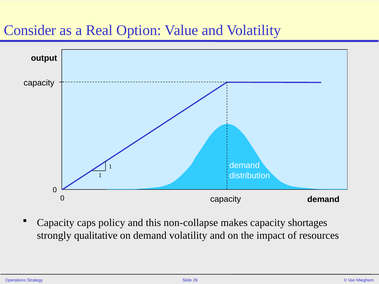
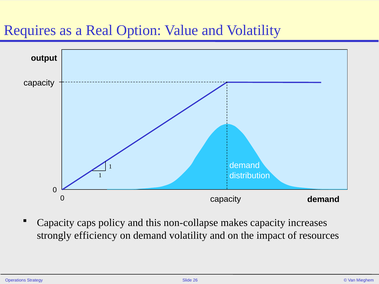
Consider: Consider -> Requires (30, 30)
shortages: shortages -> increases (308, 223)
qualitative: qualitative -> efficiency (96, 236)
